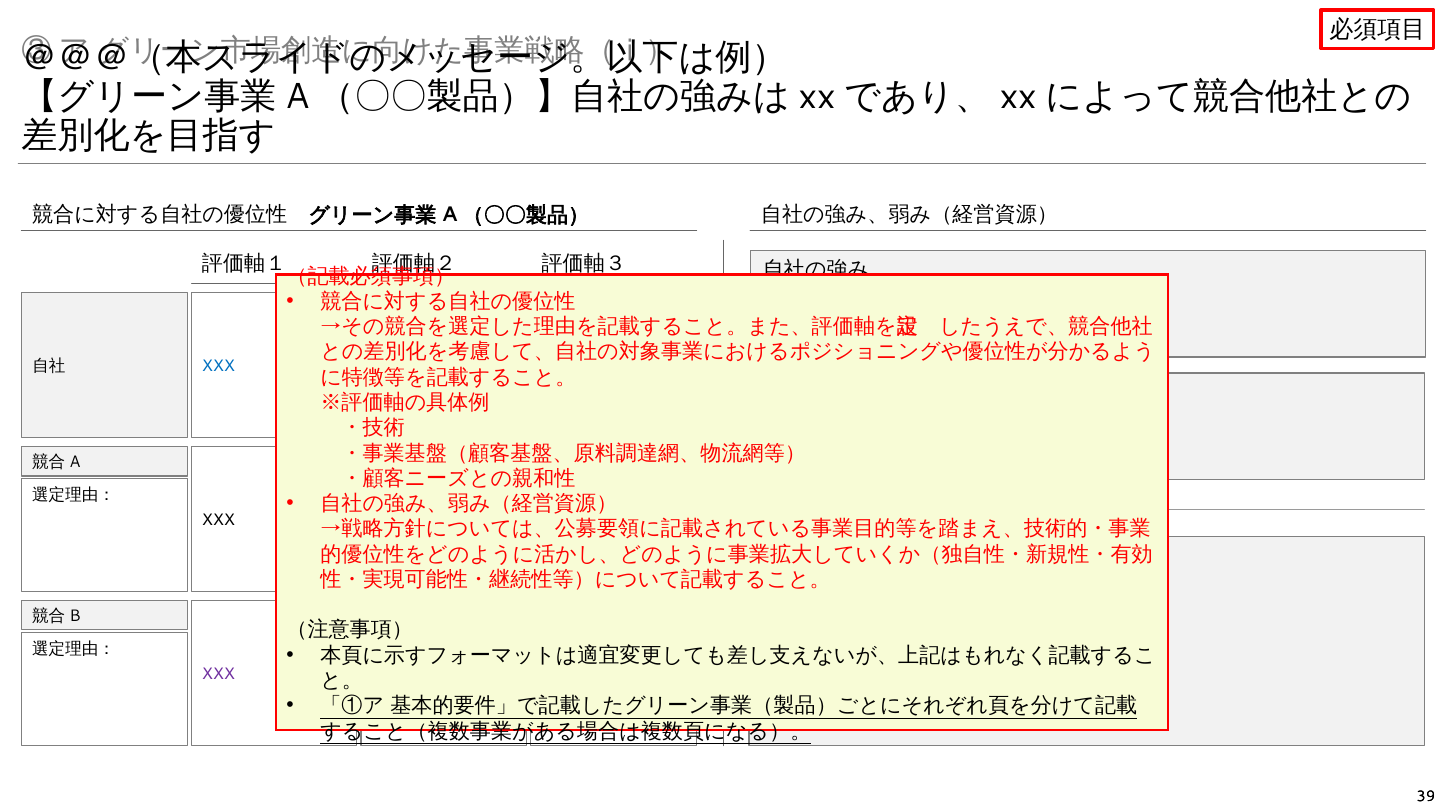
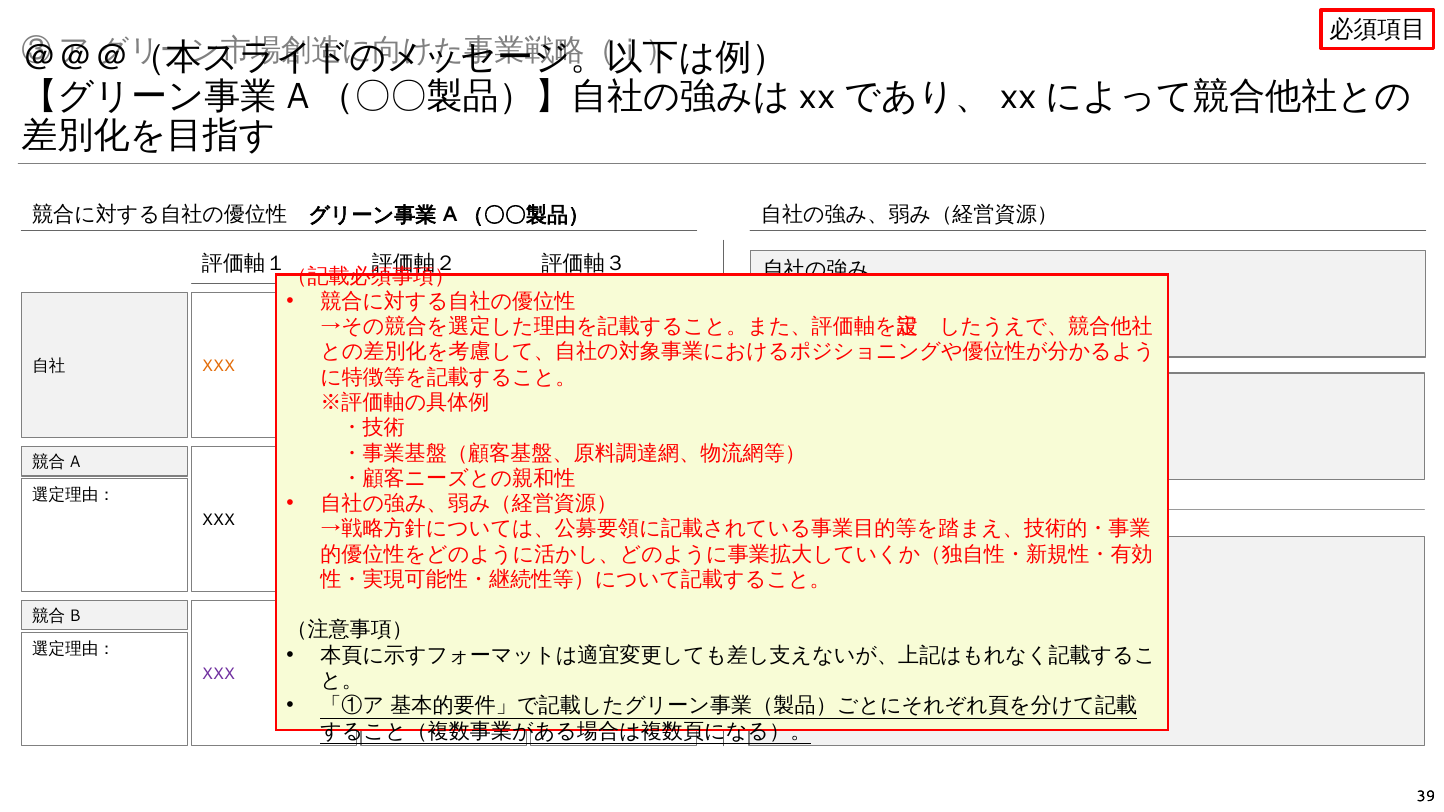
XXX colour: blue -> orange (218, 366)
